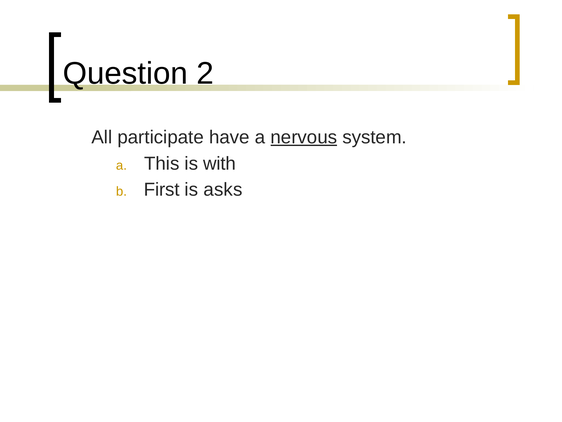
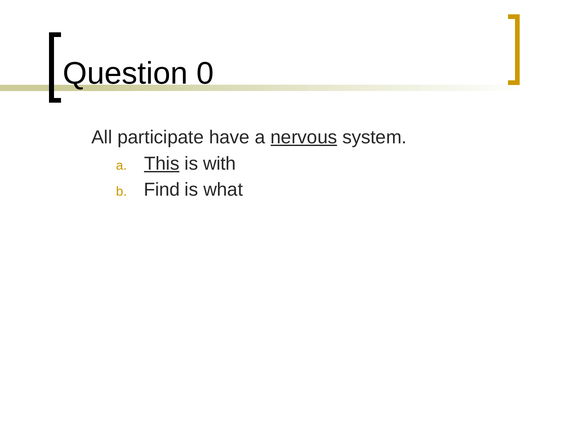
2: 2 -> 0 (205, 73)
This underline: none -> present (162, 163)
First: First -> Find (162, 190)
asks: asks -> what (223, 190)
